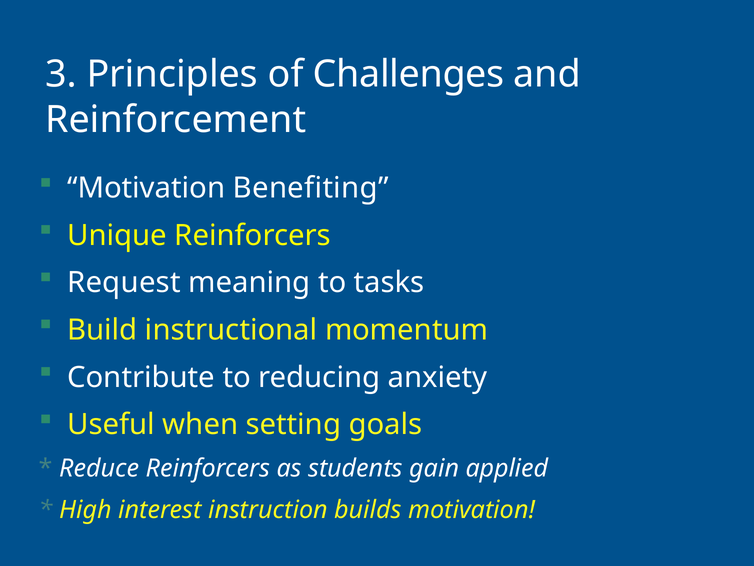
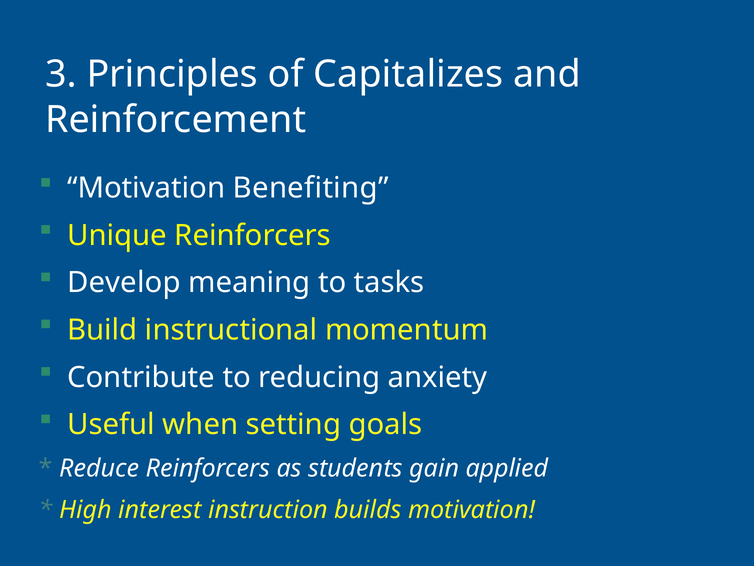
Challenges: Challenges -> Capitalizes (408, 74)
Request: Request -> Develop (124, 282)
